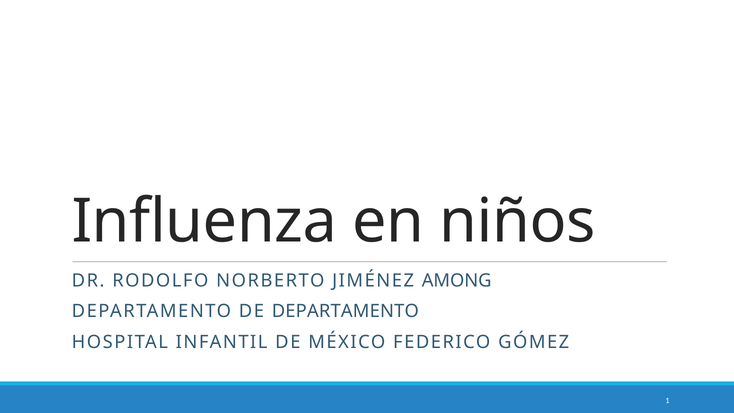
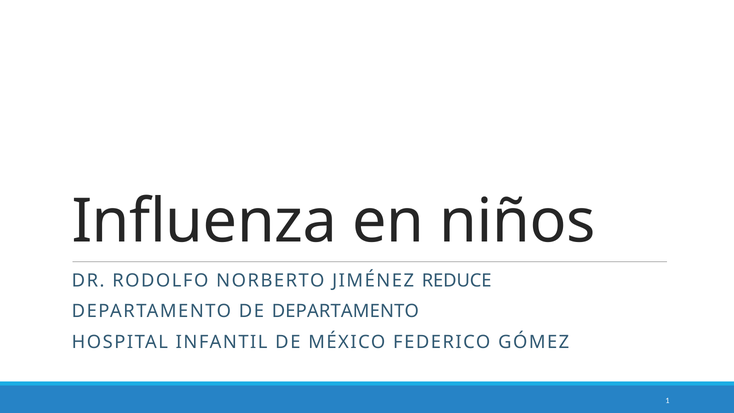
AMONG: AMONG -> REDUCE (457, 281)
